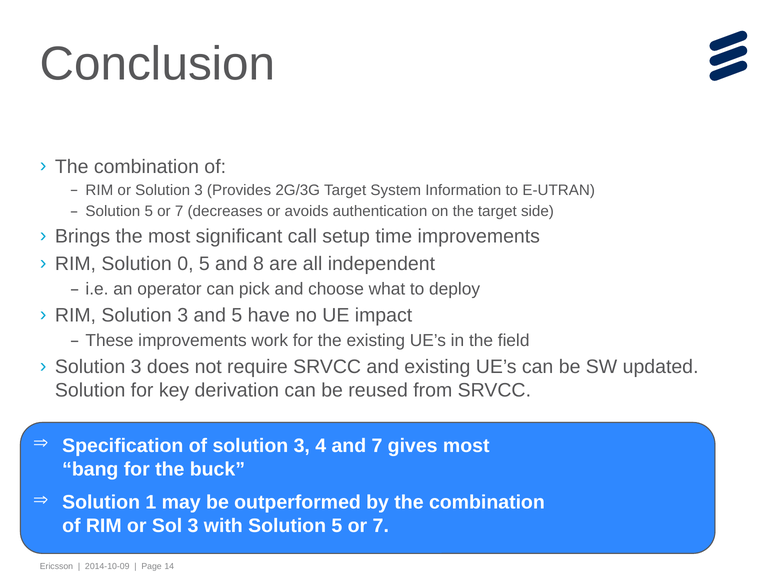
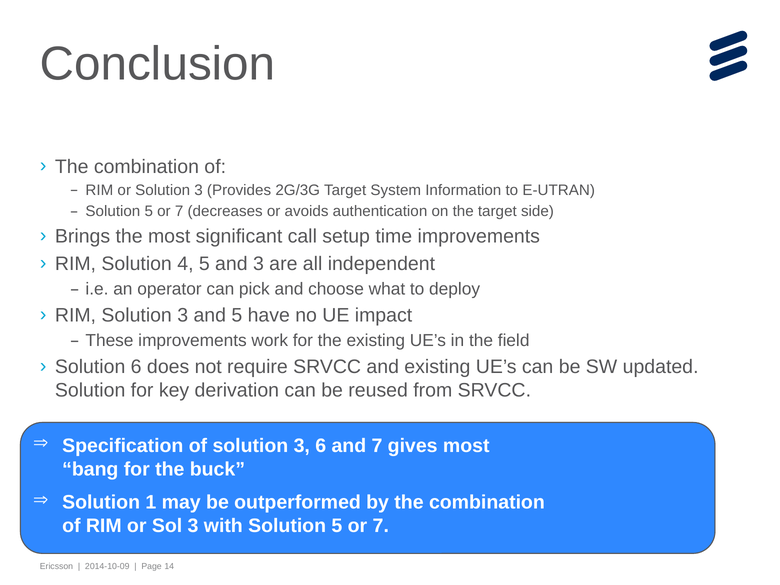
0: 0 -> 4 (185, 264)
and 8: 8 -> 3 (258, 264)
3: 3 -> 6 (136, 367)
3 4: 4 -> 6 (321, 446)
